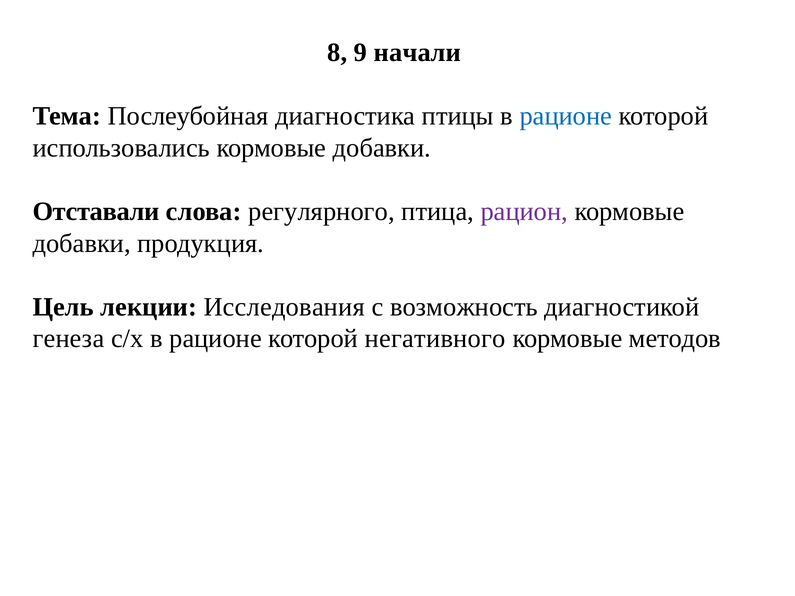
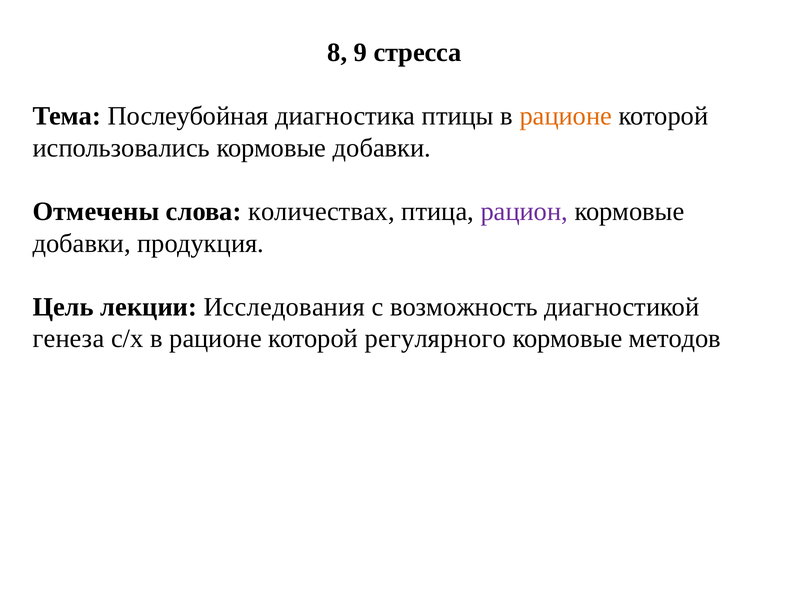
начали: начали -> стресса (418, 53)
рационе colour: blue -> orange (566, 116)
Отставали: Отставали -> Отмечены (96, 212)
регулярного: регулярного -> количествах (322, 212)
негативного: негативного -> регулярного (435, 339)
